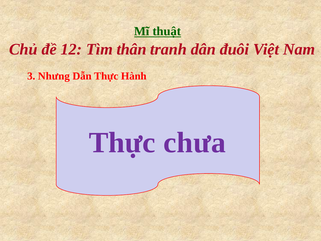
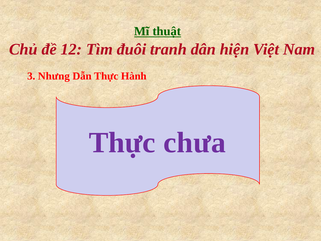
thân: thân -> đuôi (132, 49)
đuôi: đuôi -> hiện (234, 49)
